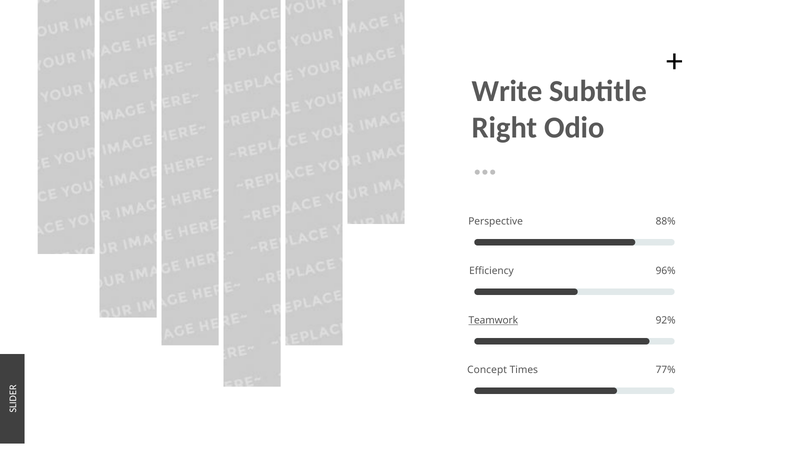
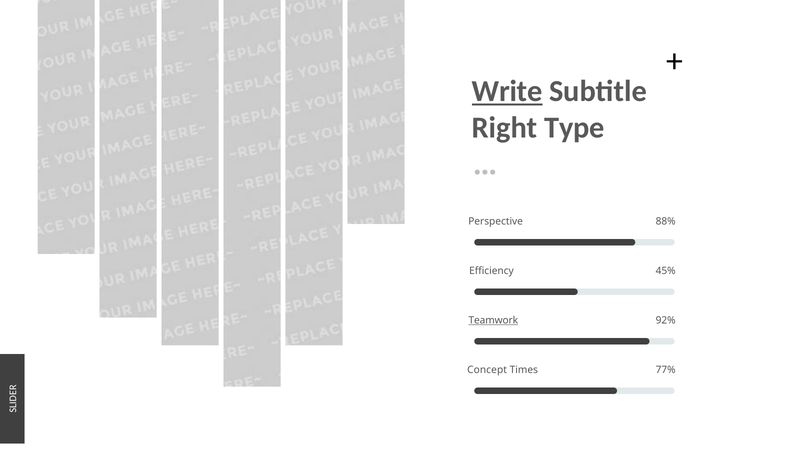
Write underline: none -> present (507, 91)
Odio: Odio -> Type (574, 128)
96%: 96% -> 45% (666, 271)
